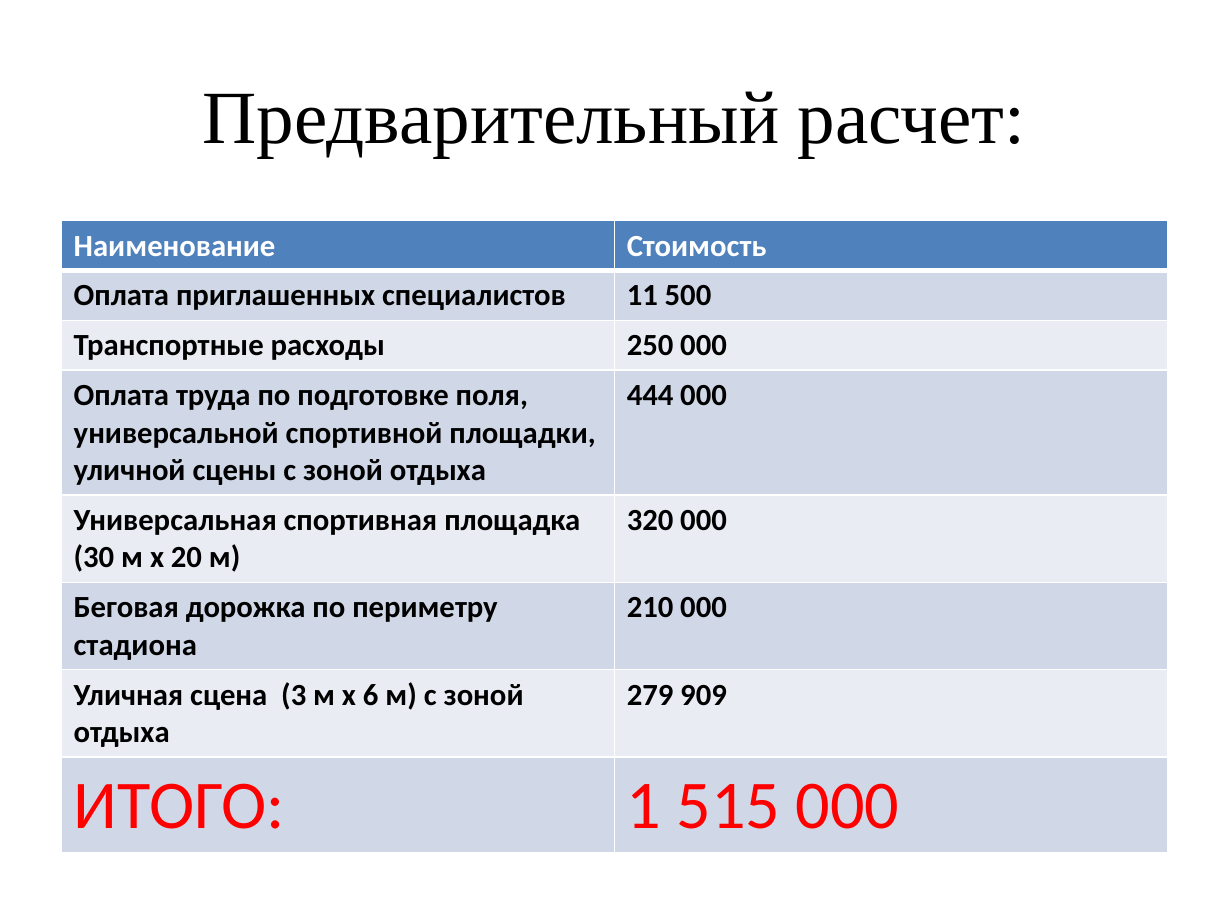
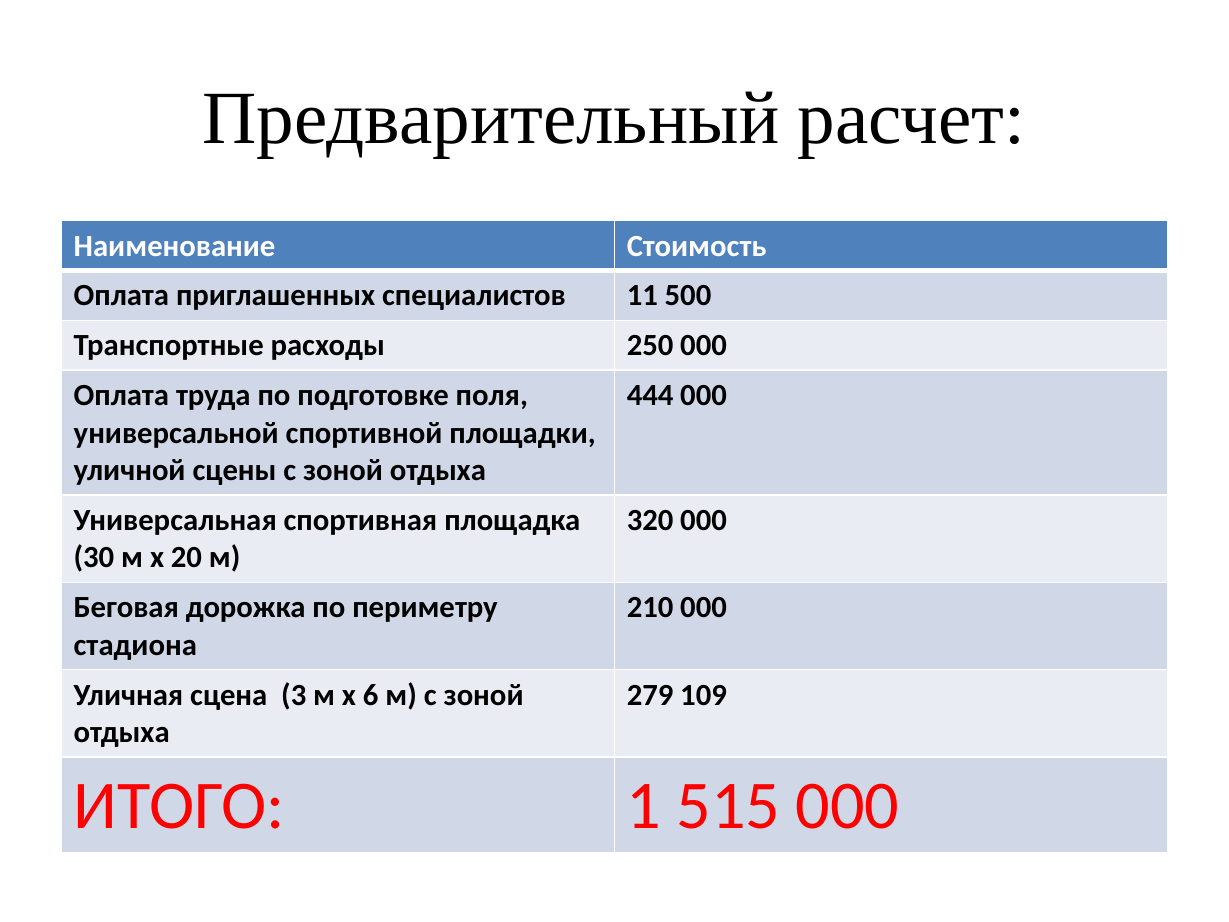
909: 909 -> 109 (704, 695)
